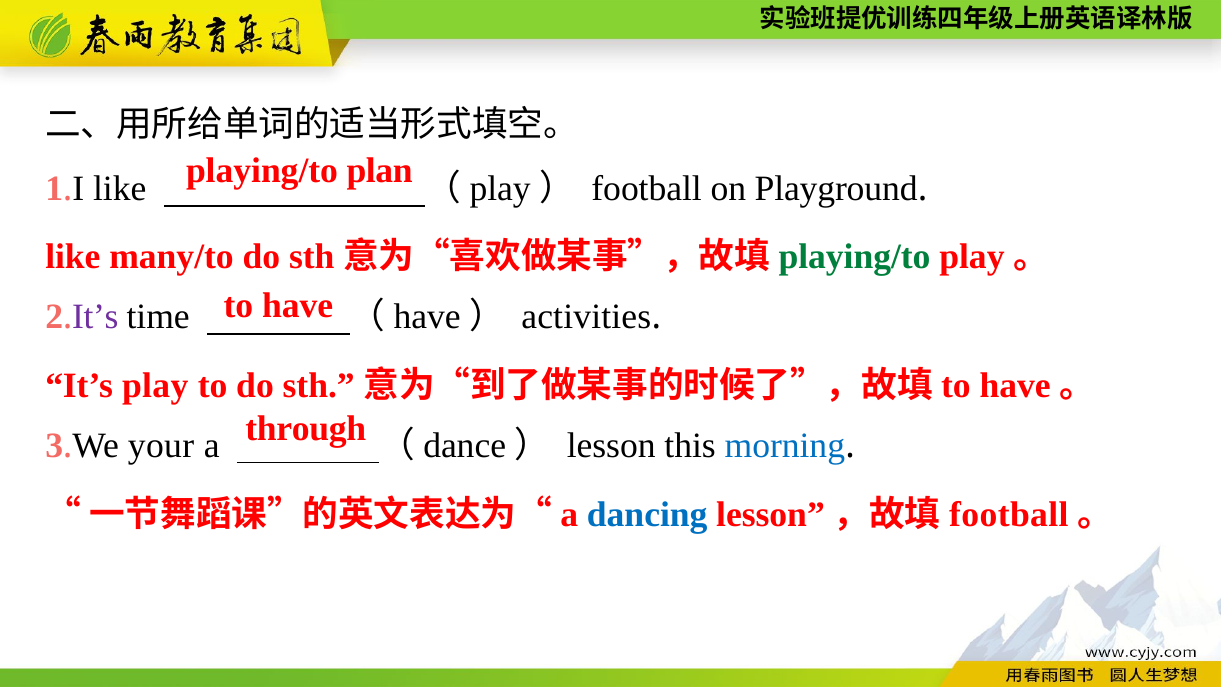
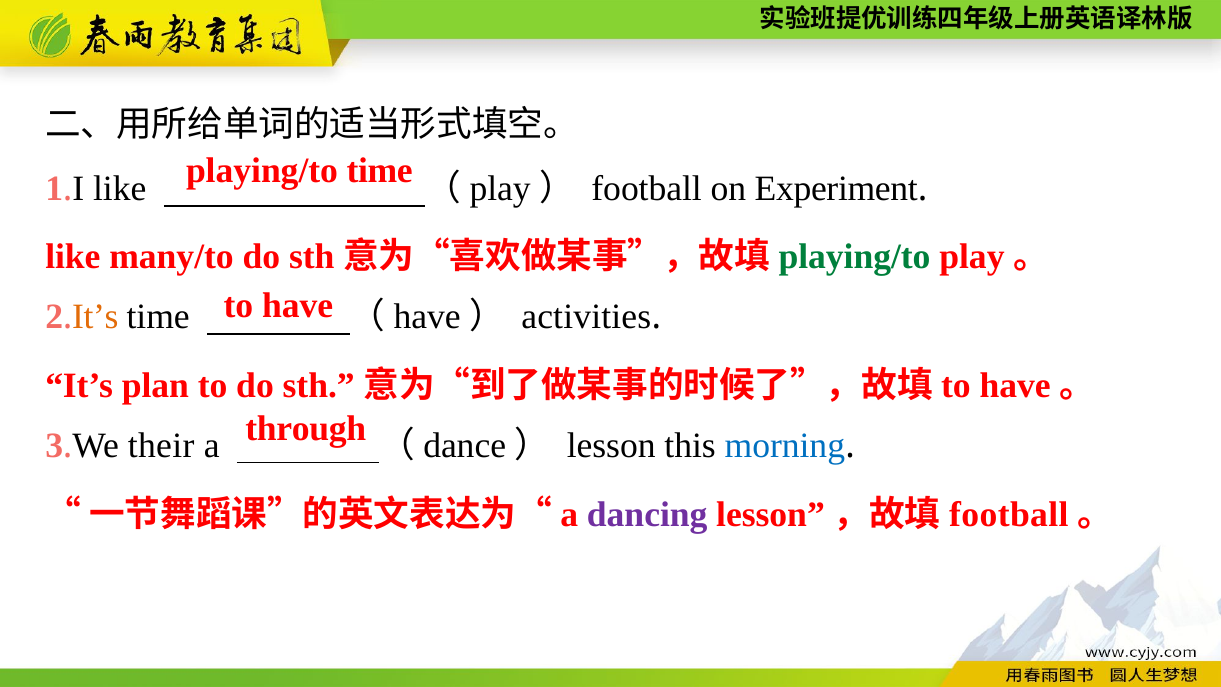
playing/to plan: plan -> time (380, 171)
Playground: Playground -> Experiment (836, 189)
It’s colour: purple -> orange (95, 317)
It’s play: play -> plan (155, 385)
your: your -> their (161, 445)
dancing colour: blue -> purple (647, 515)
